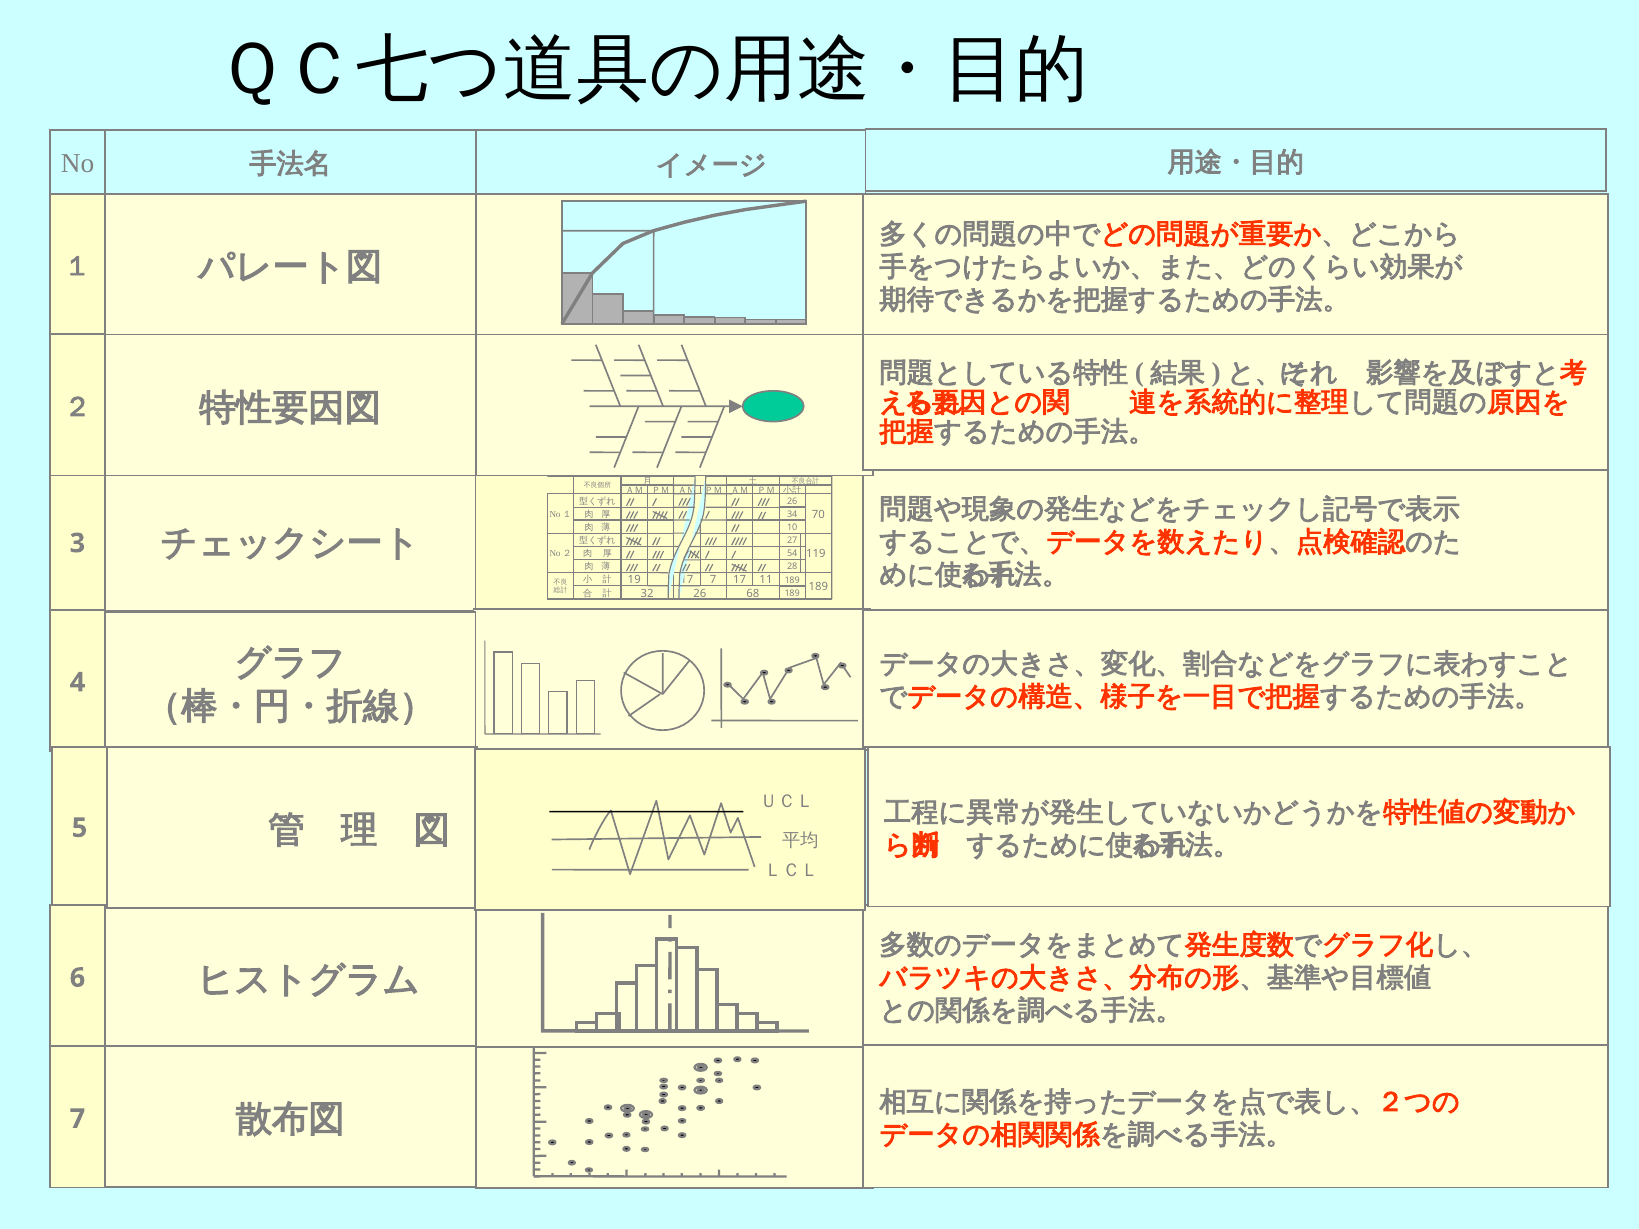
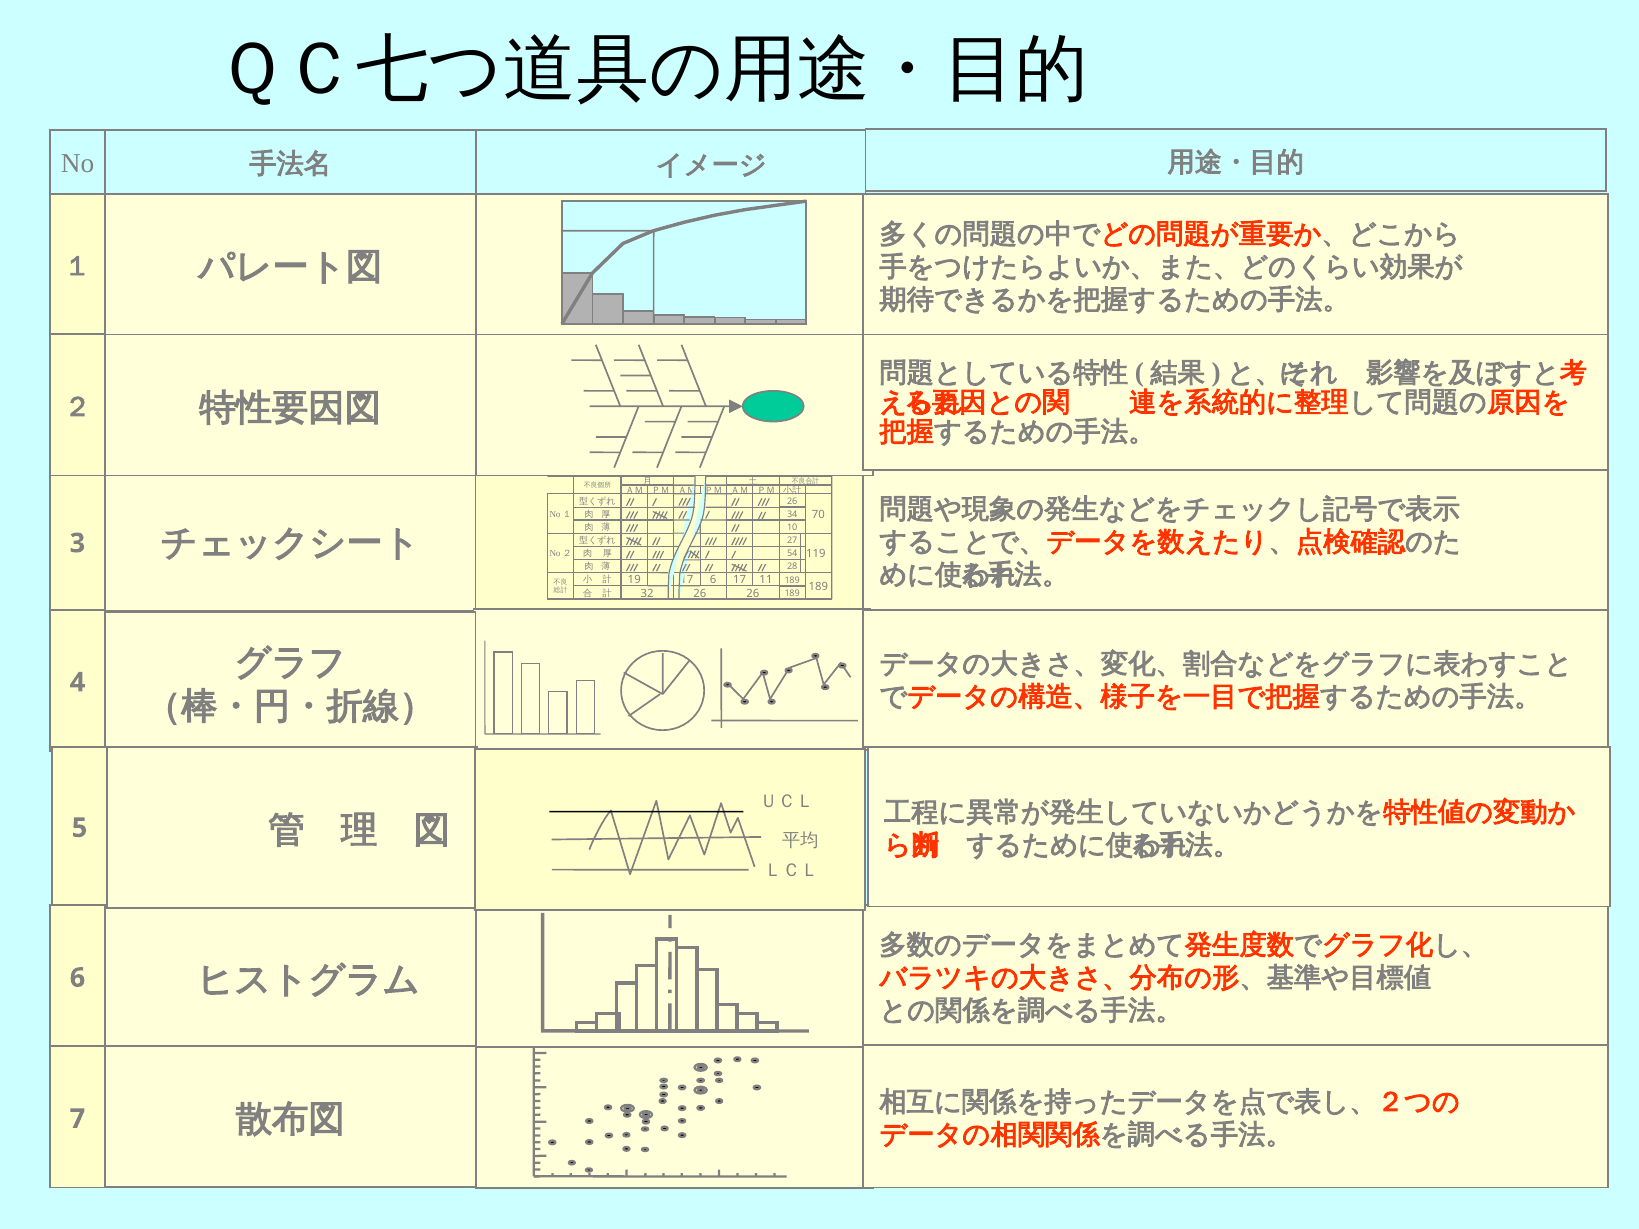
7: 7 -> 6 (713, 580)
68: 68 -> 26 (753, 593)
